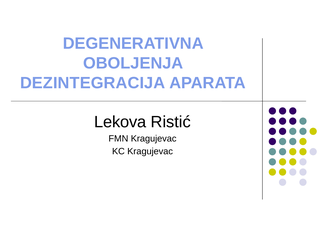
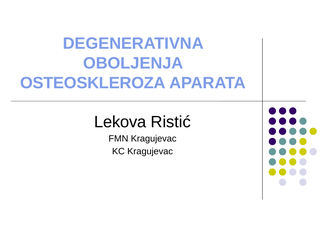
DEZINTEGRACIJA: DEZINTEGRACIJA -> OSTEOSKLEROZA (93, 83)
